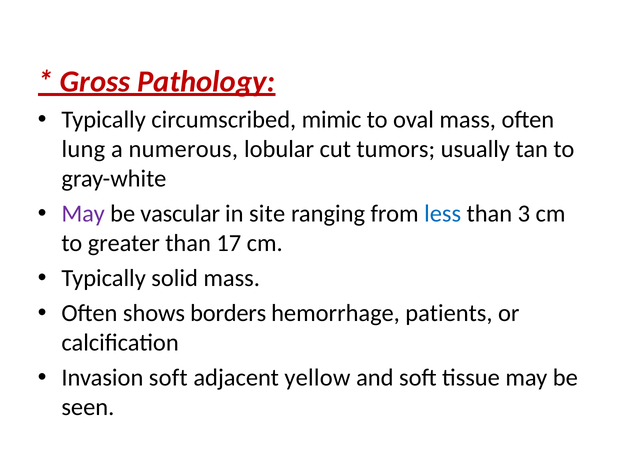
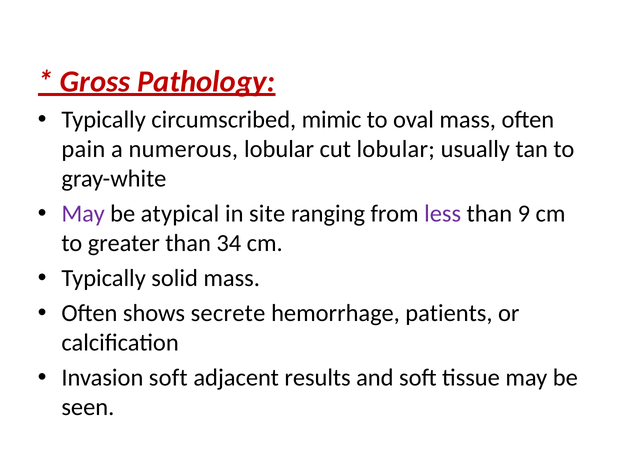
lung: lung -> pain (83, 149)
cut tumors: tumors -> lobular (396, 149)
vascular: vascular -> atypical (180, 214)
less colour: blue -> purple (443, 214)
3: 3 -> 9 (524, 214)
17: 17 -> 34 (229, 243)
borders: borders -> secrete (228, 313)
yellow: yellow -> results (318, 377)
